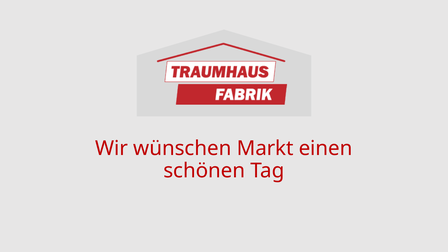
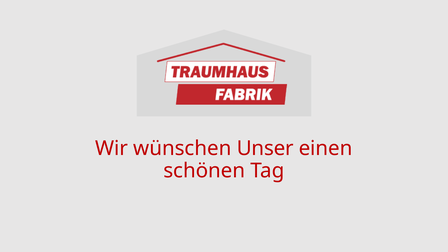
Markt: Markt -> Unser (265, 149)
